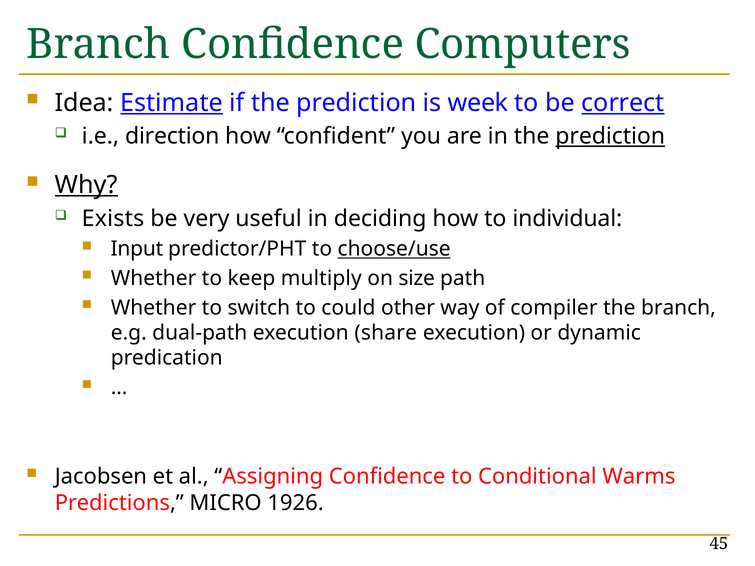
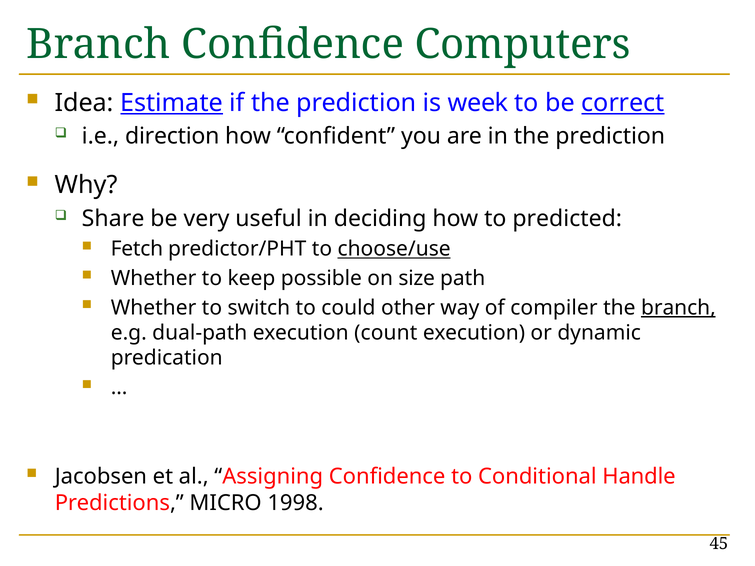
prediction underline: present -> none (610, 136)
Why underline: present -> none (86, 185)
Exists: Exists -> Share (113, 219)
individual: individual -> predicted (567, 219)
Input: Input -> Fetch (137, 249)
multiply: multiply -> possible (321, 278)
branch underline: none -> present (678, 308)
share: share -> count (386, 333)
Warms: Warms -> Handle (639, 477)
1926: 1926 -> 1998 (296, 503)
